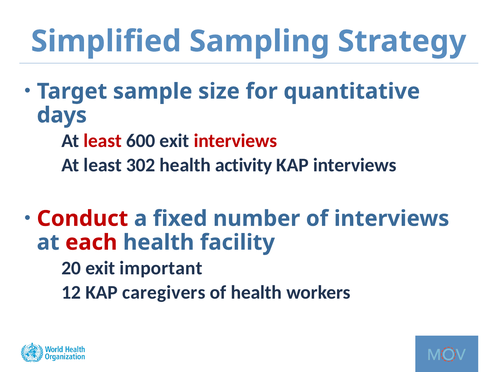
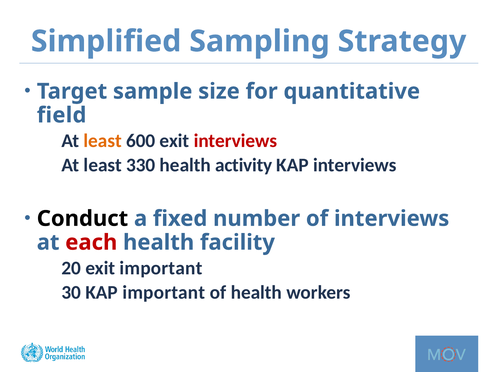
days: days -> field (62, 115)
least colour: red -> orange (103, 141)
302: 302 -> 330 (141, 165)
Conduct colour: red -> black (82, 219)
12: 12 -> 30 (71, 292)
KAP caregivers: caregivers -> important (164, 292)
